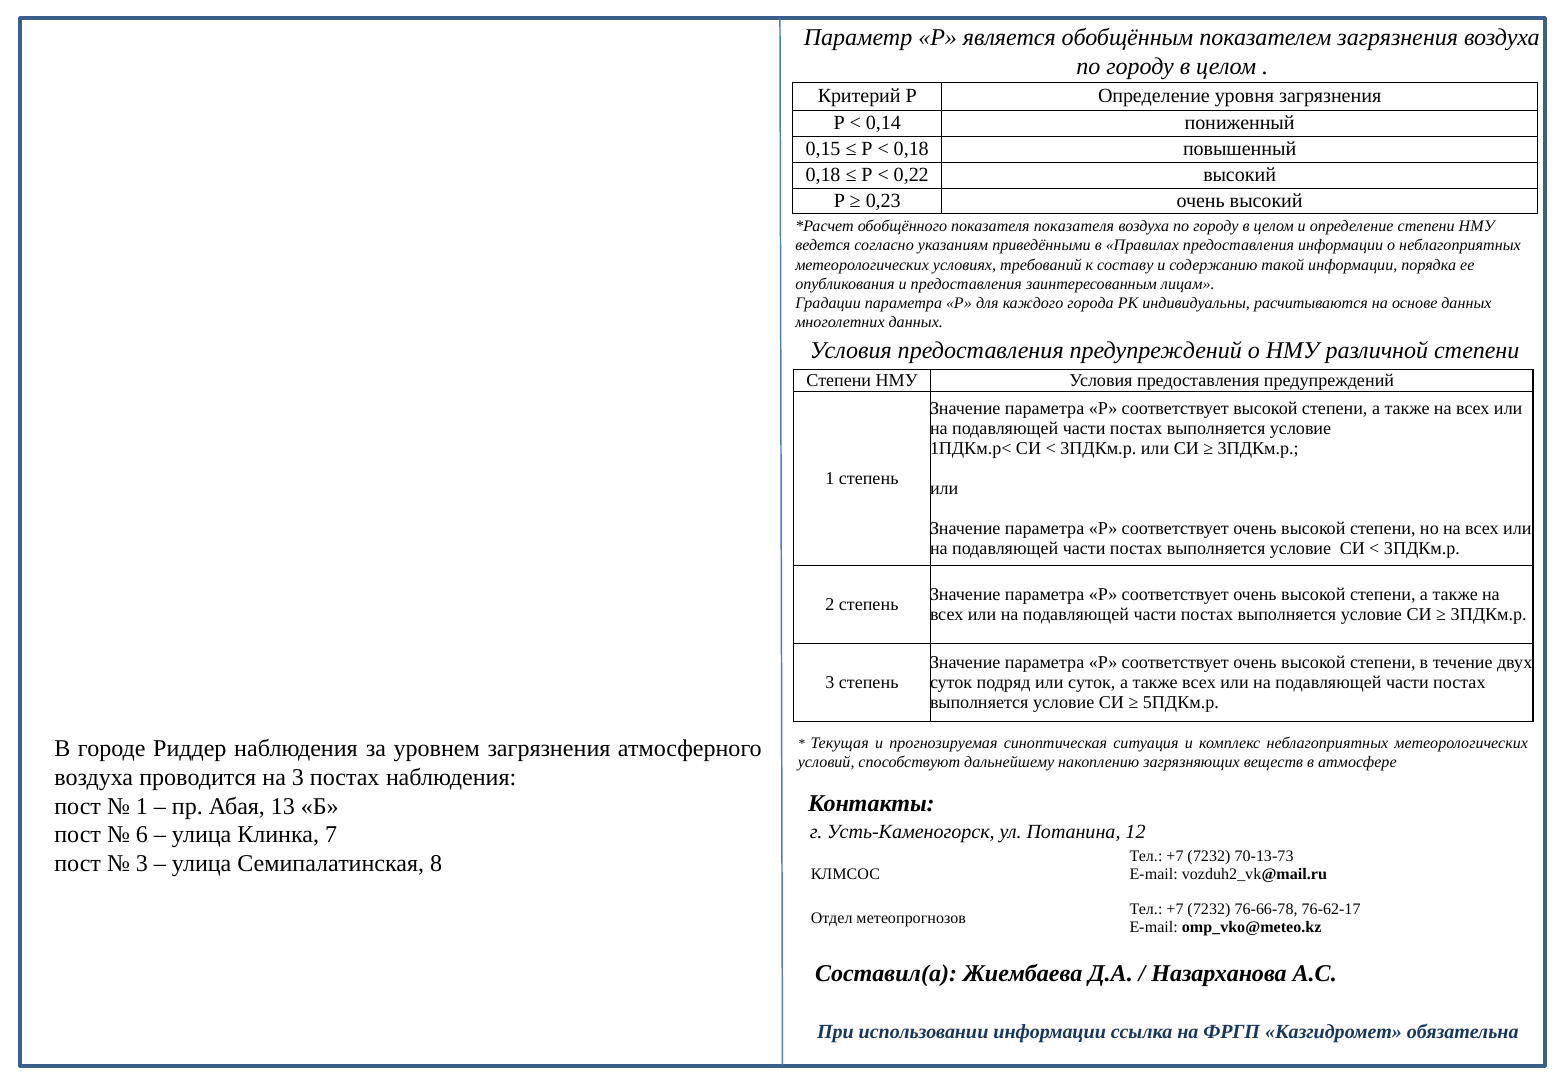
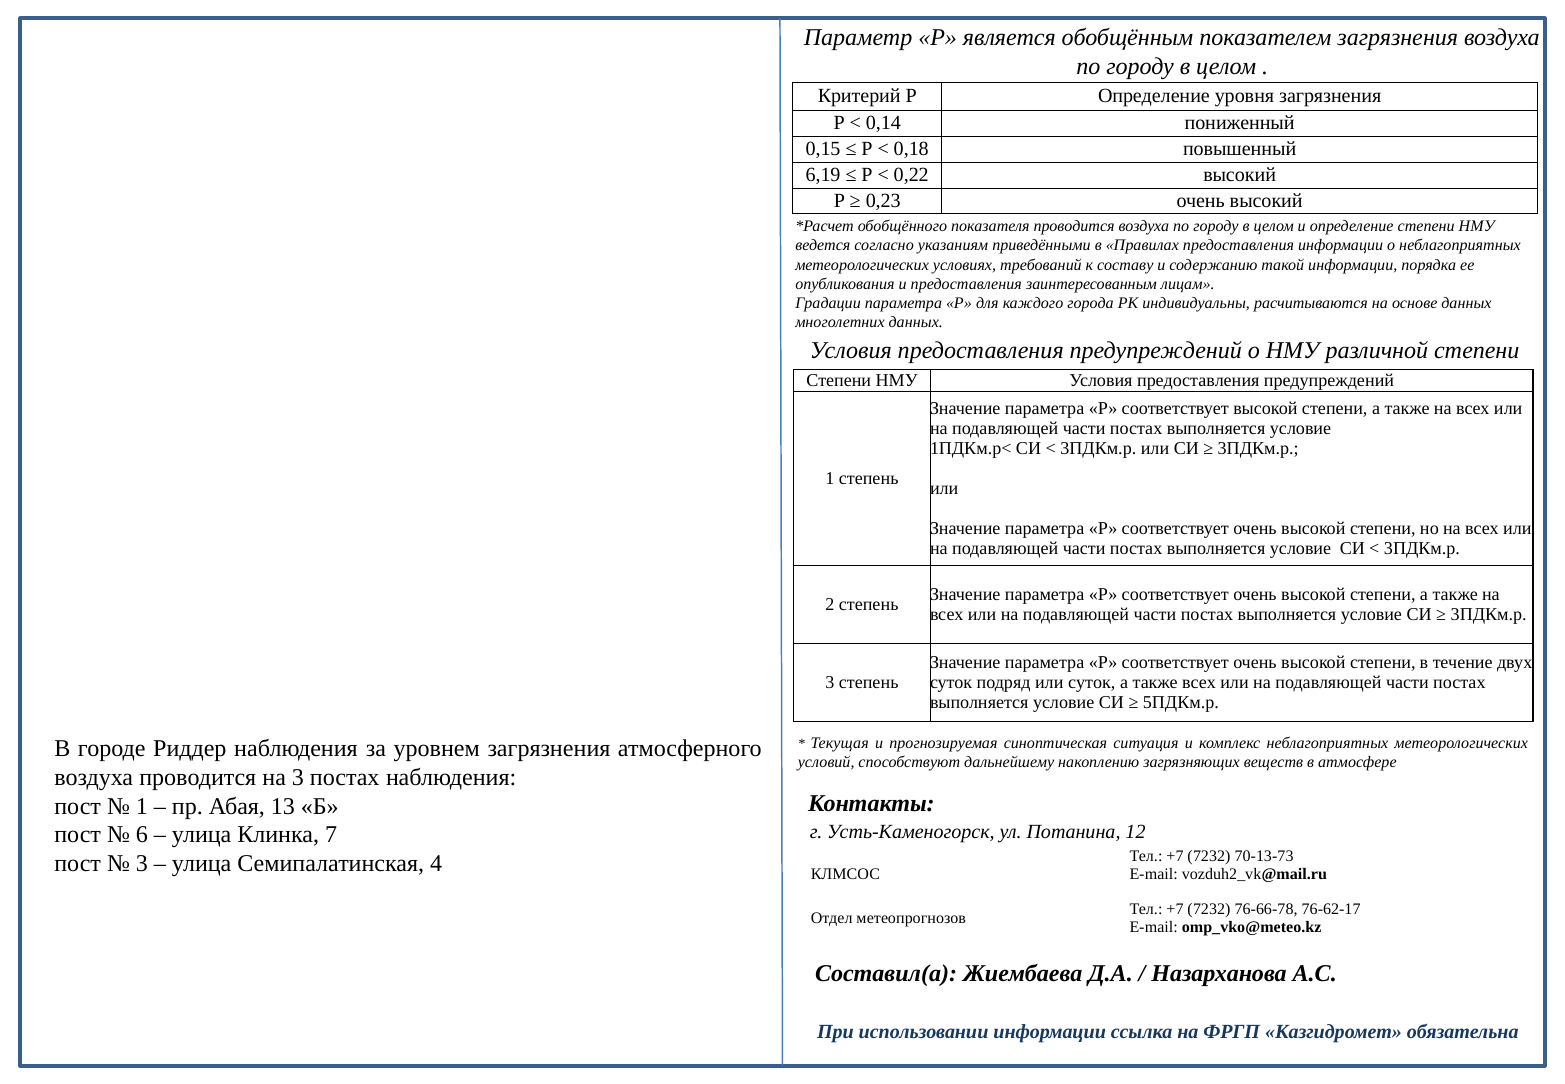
0,18: 0,18 -> 6,19 (823, 175)
показателя показателя: показателя -> проводится (1074, 226)
8: 8 -> 4 (436, 863)
